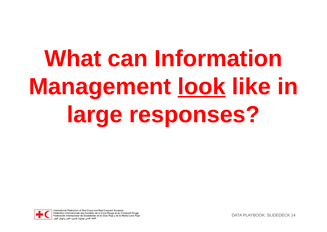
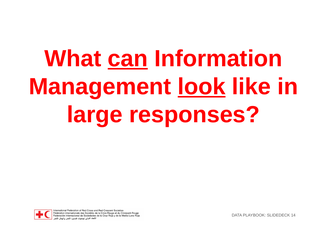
can underline: none -> present (128, 59)
